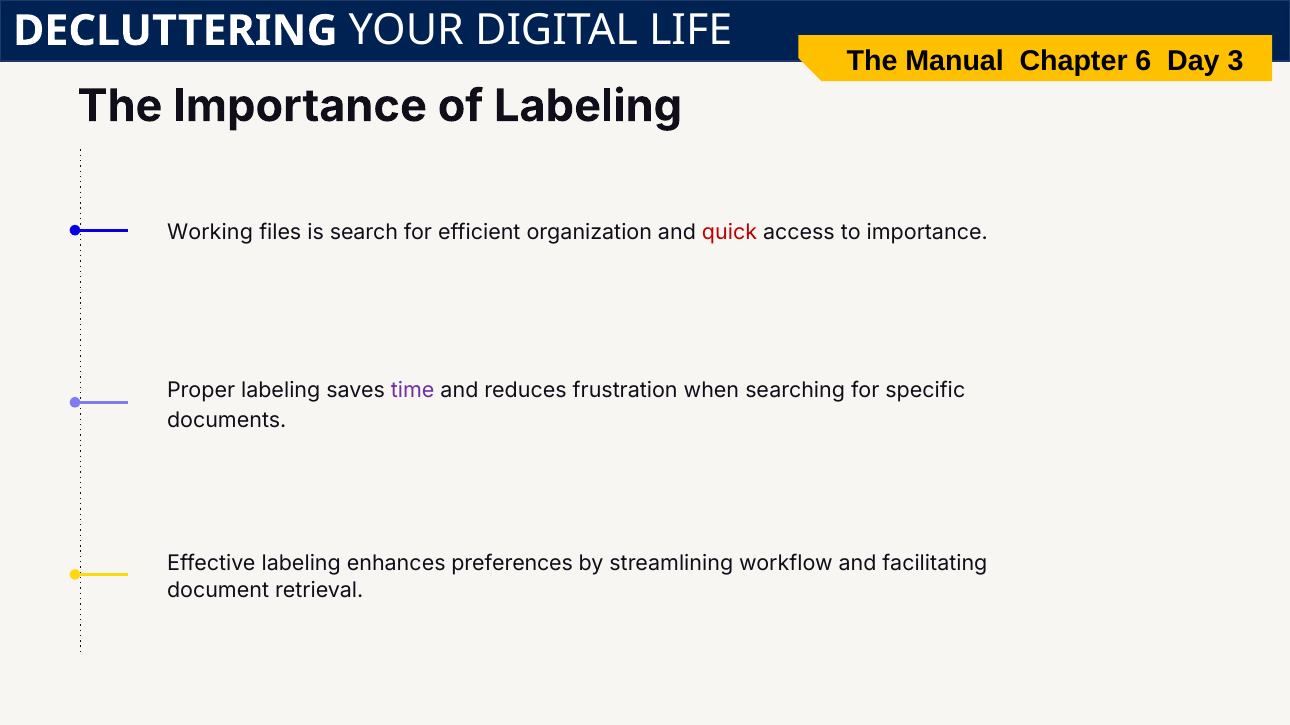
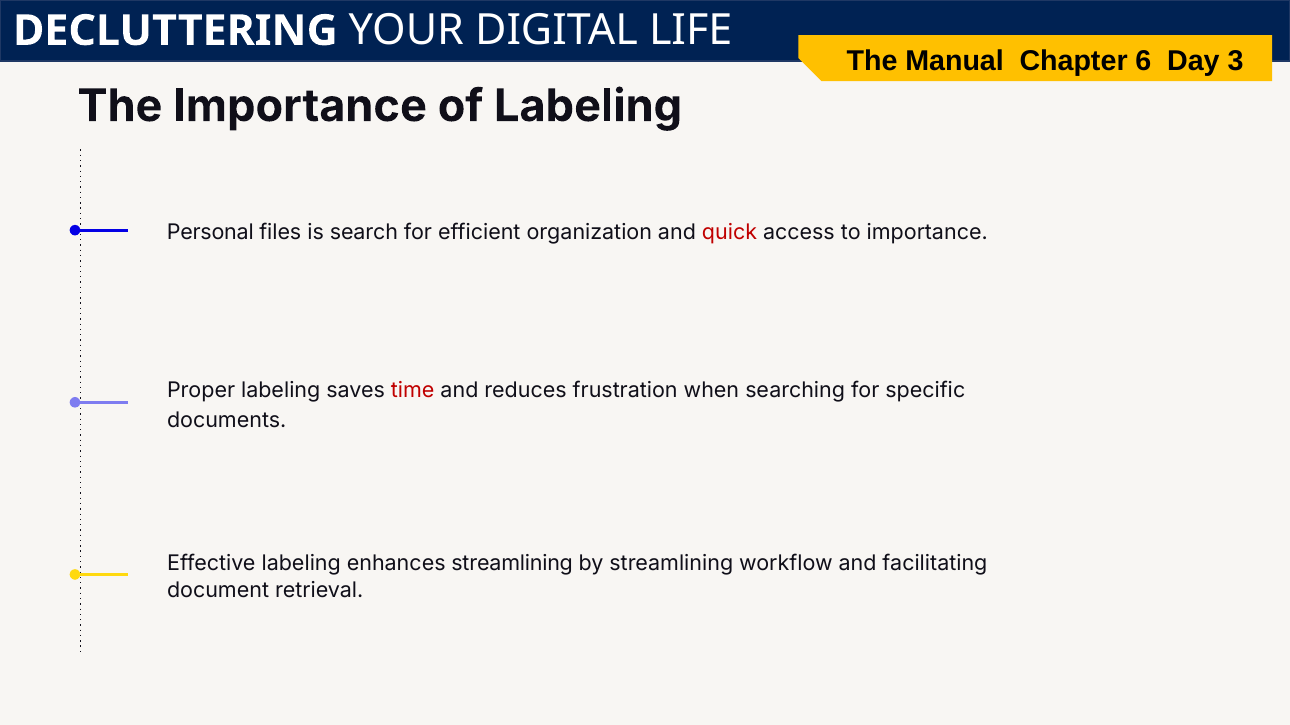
Working: Working -> Personal (210, 232)
time colour: purple -> red (413, 391)
enhances preferences: preferences -> streamlining (512, 564)
